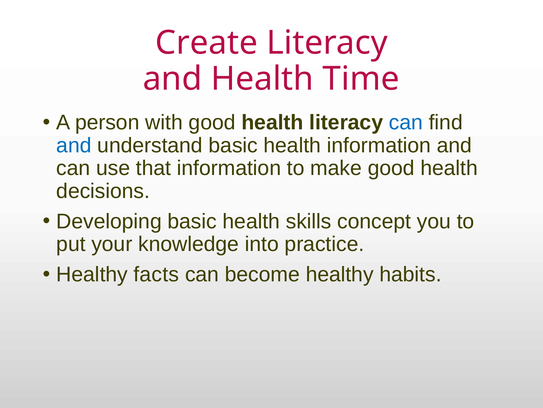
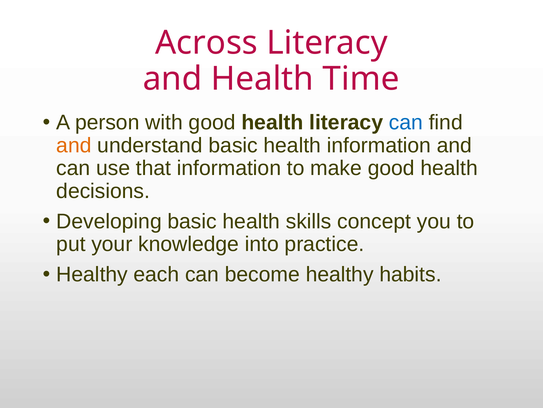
Create: Create -> Across (206, 43)
and colour: blue -> orange (74, 145)
facts: facts -> each (156, 274)
